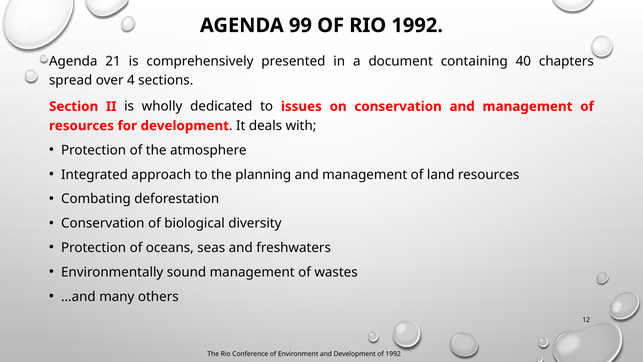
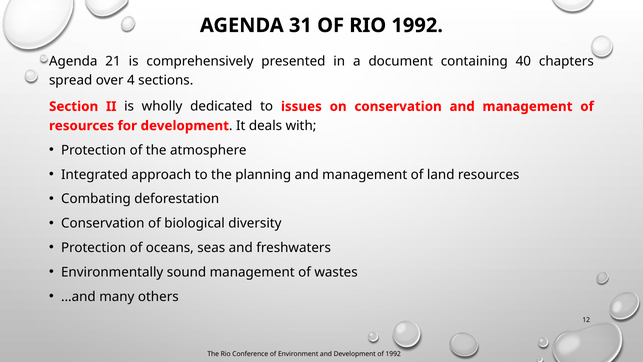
99: 99 -> 31 (300, 25)
